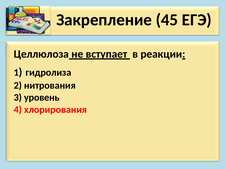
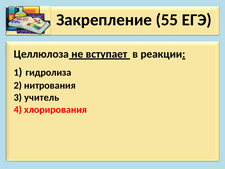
45: 45 -> 55 (167, 20)
уровень: уровень -> учитель (42, 97)
